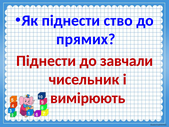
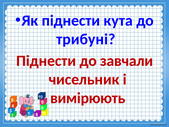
ство: ство -> кута (118, 20)
прямих: прямих -> трибуні (86, 39)
